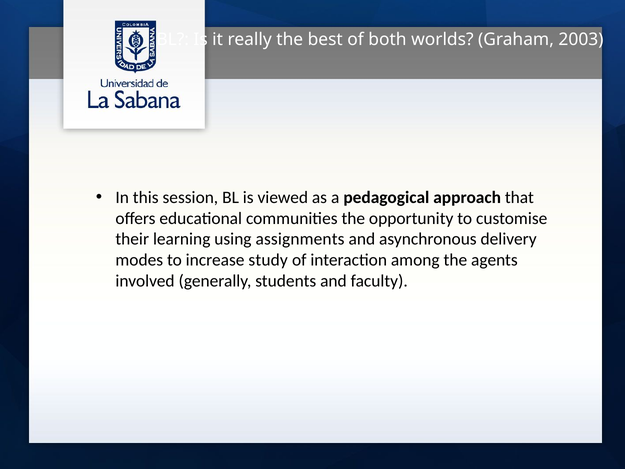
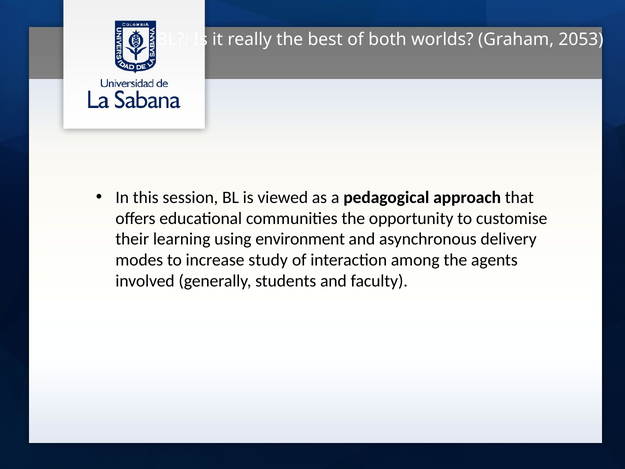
2003: 2003 -> 2053 (581, 40)
assignments: assignments -> environment (300, 239)
